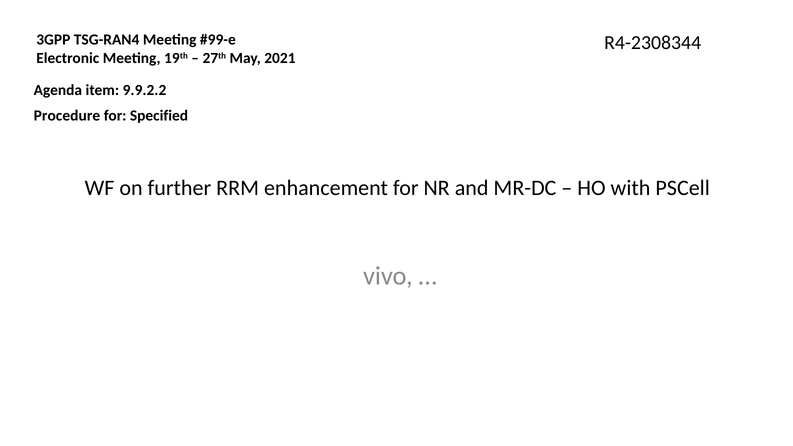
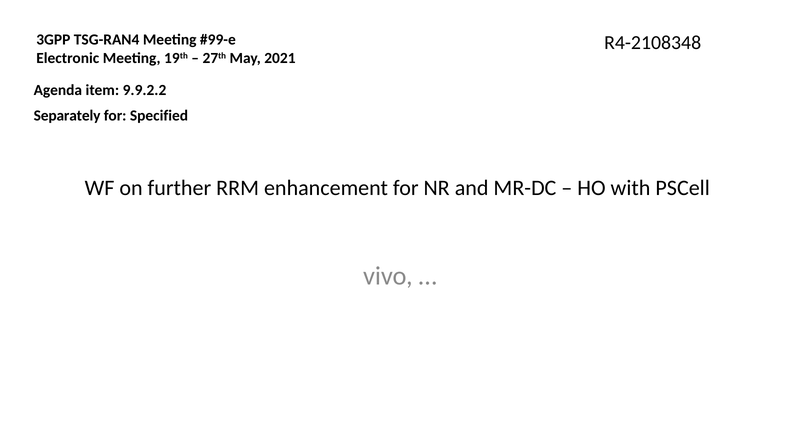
R4-2308344: R4-2308344 -> R4-2108348 (653, 43)
Procedure: Procedure -> Separately (67, 116)
